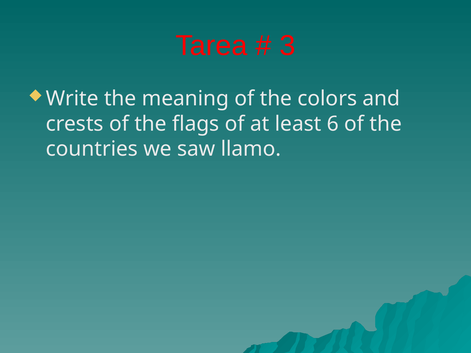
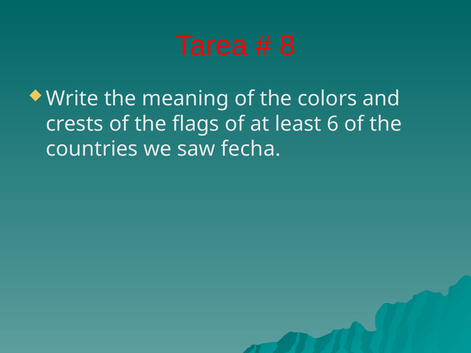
3: 3 -> 8 (287, 46)
llamo: llamo -> fecha (251, 149)
